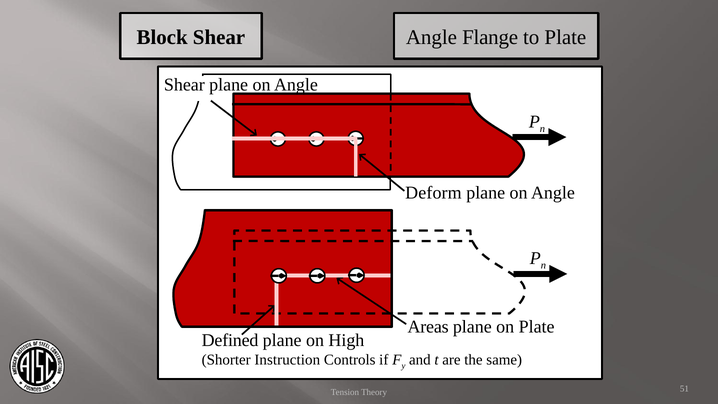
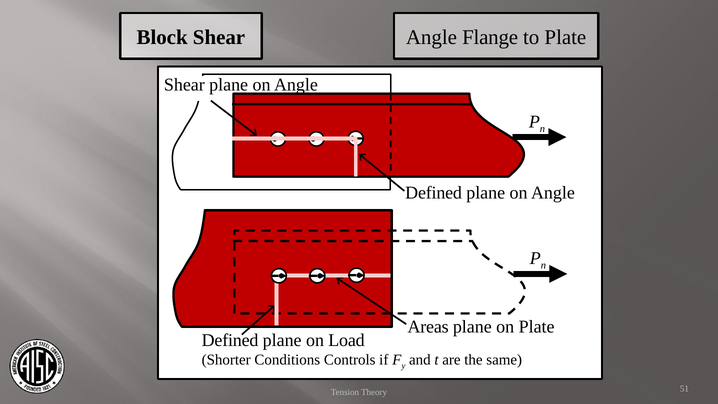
Deform: Deform -> Defined (434, 193)
High: High -> Load (346, 340)
Instruction: Instruction -> Conditions (287, 360)
